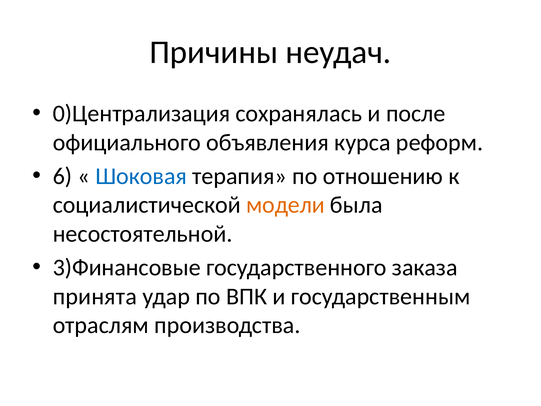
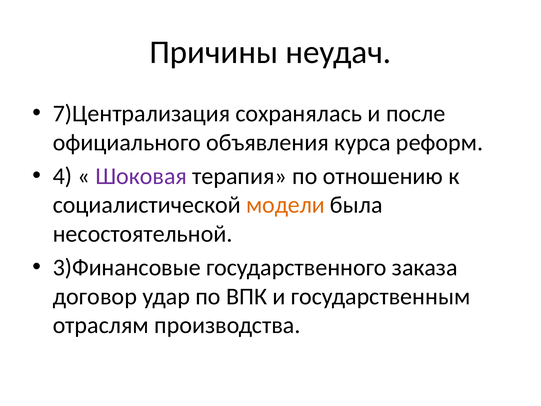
0)Централизация: 0)Централизация -> 7)Централизация (141, 113)
6: 6 -> 4 (62, 176)
Шоковая colour: blue -> purple (141, 176)
принята: принята -> договор (95, 296)
